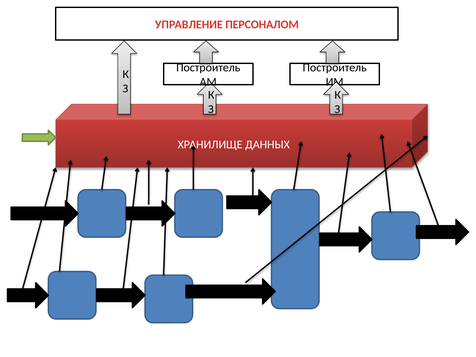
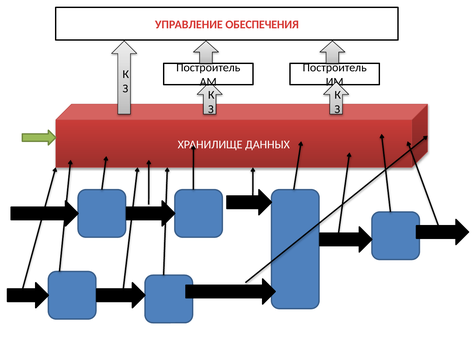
ПЕРСОНАЛОМ: ПЕРСОНАЛОМ -> ОБЕСПЕЧЕНИЯ (262, 25)
